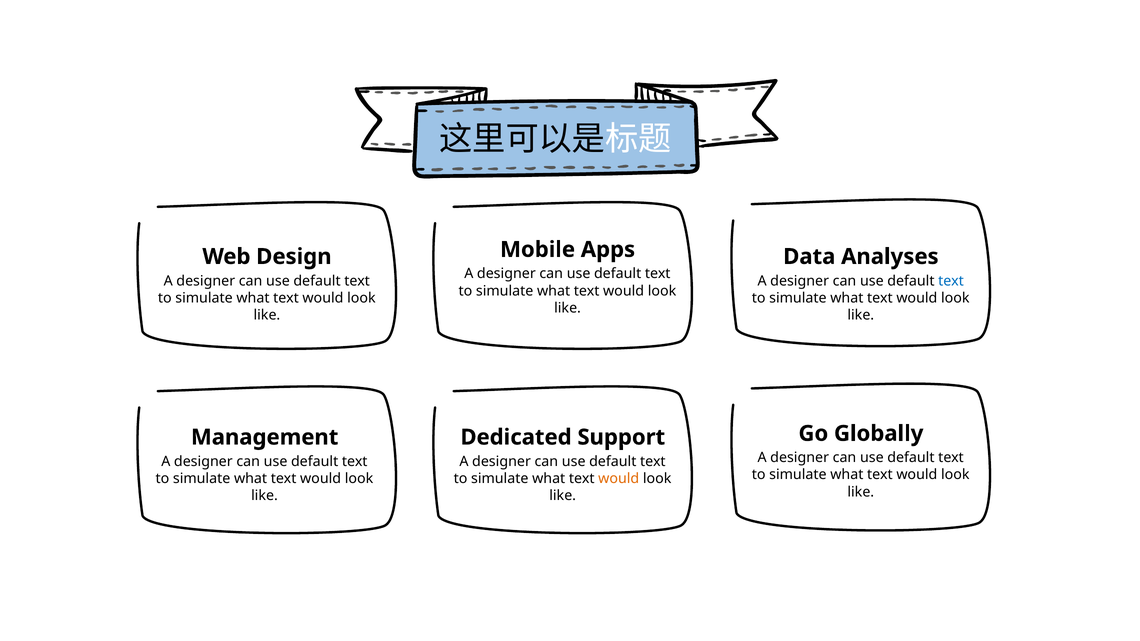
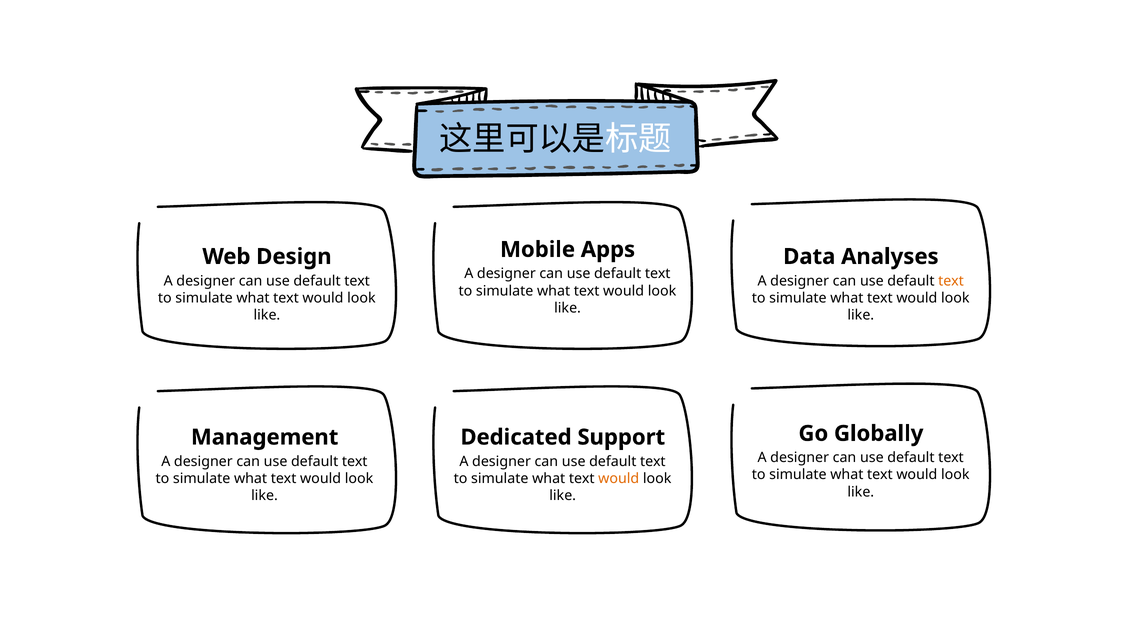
text colour: blue -> orange (951, 281)
